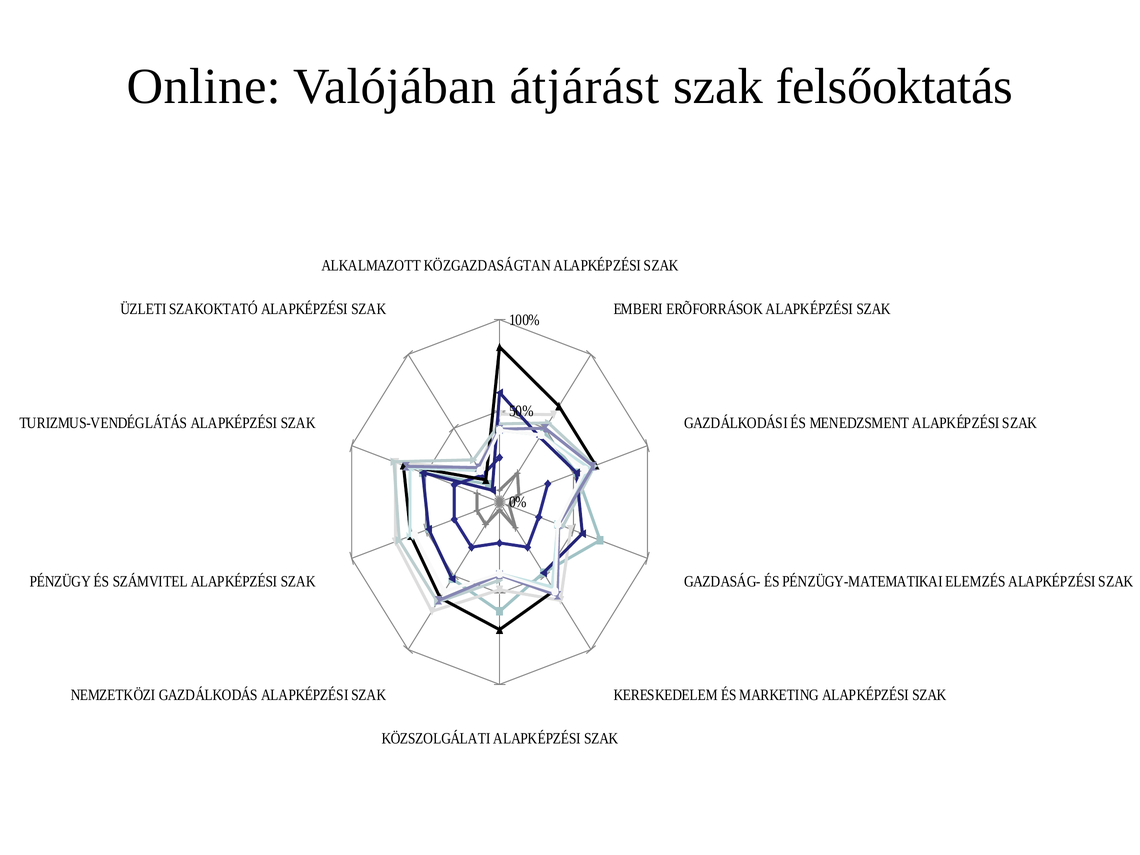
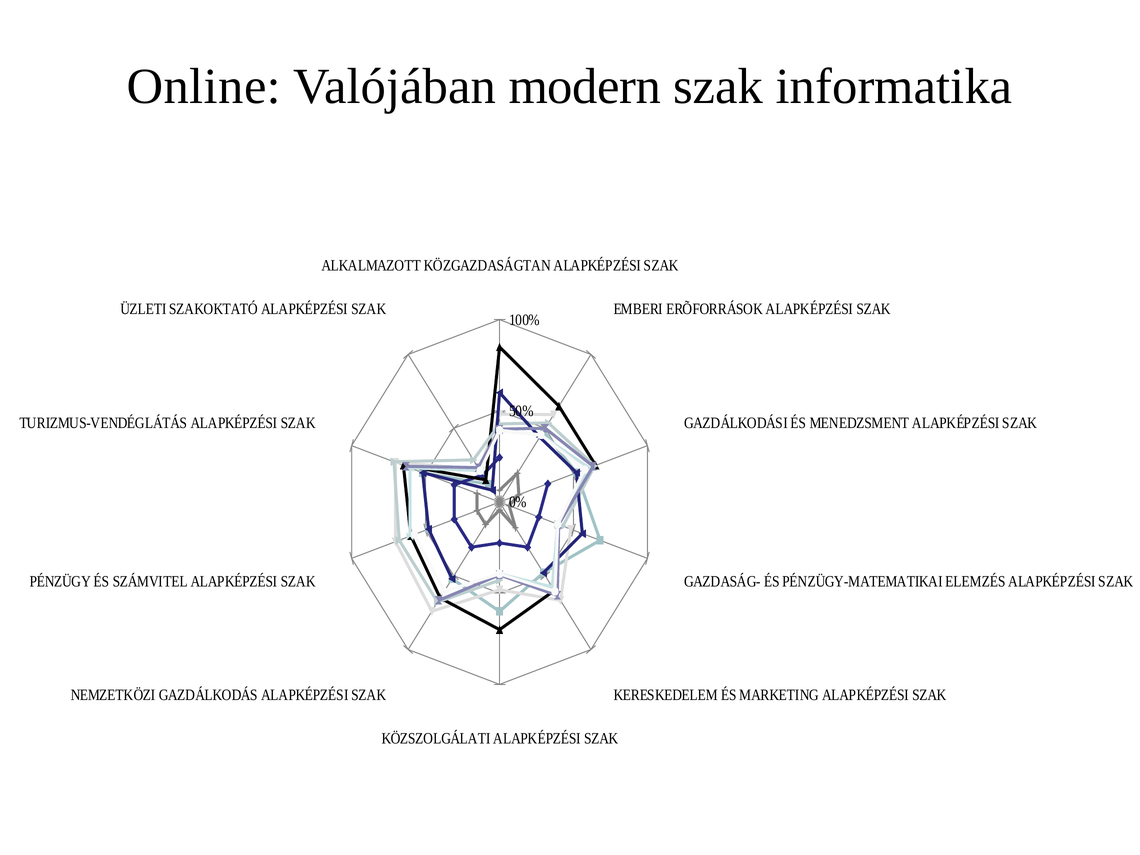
átjárást: átjárást -> modern (585, 86)
felsőoktatás: felsőoktatás -> informatika (894, 86)
